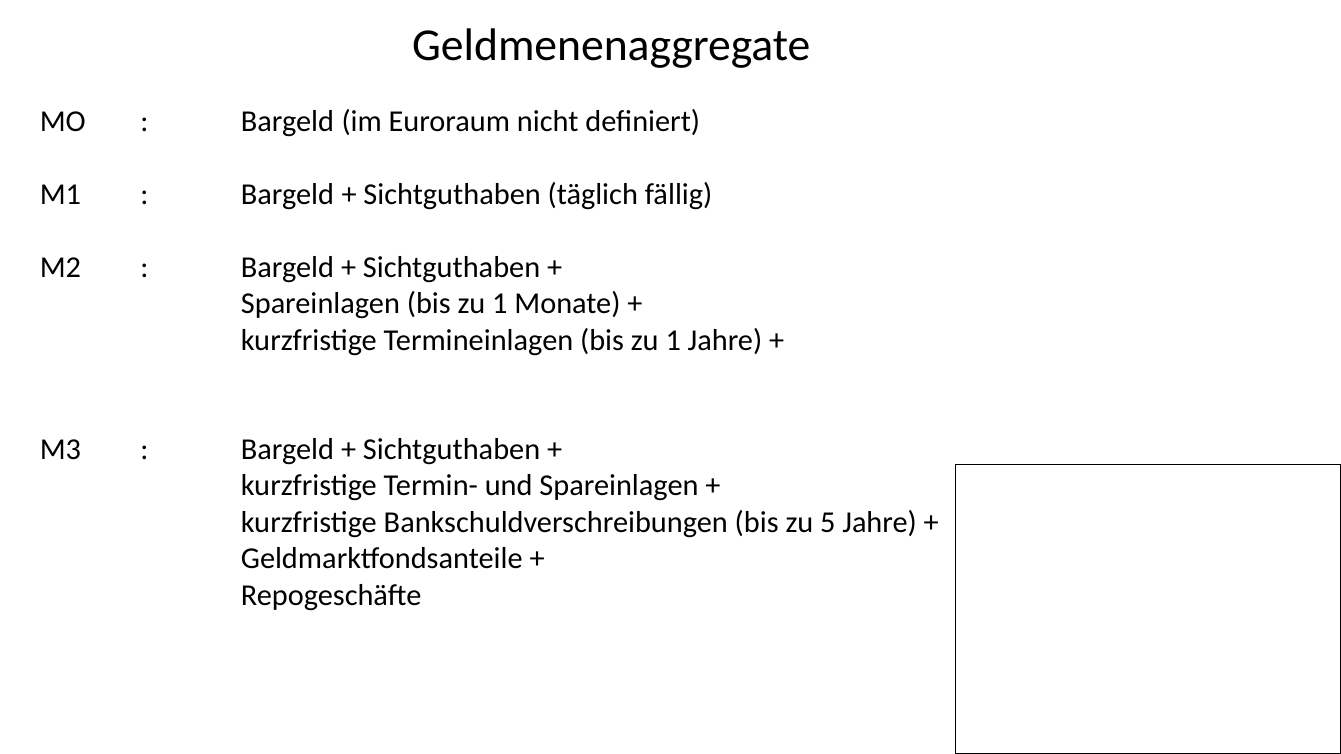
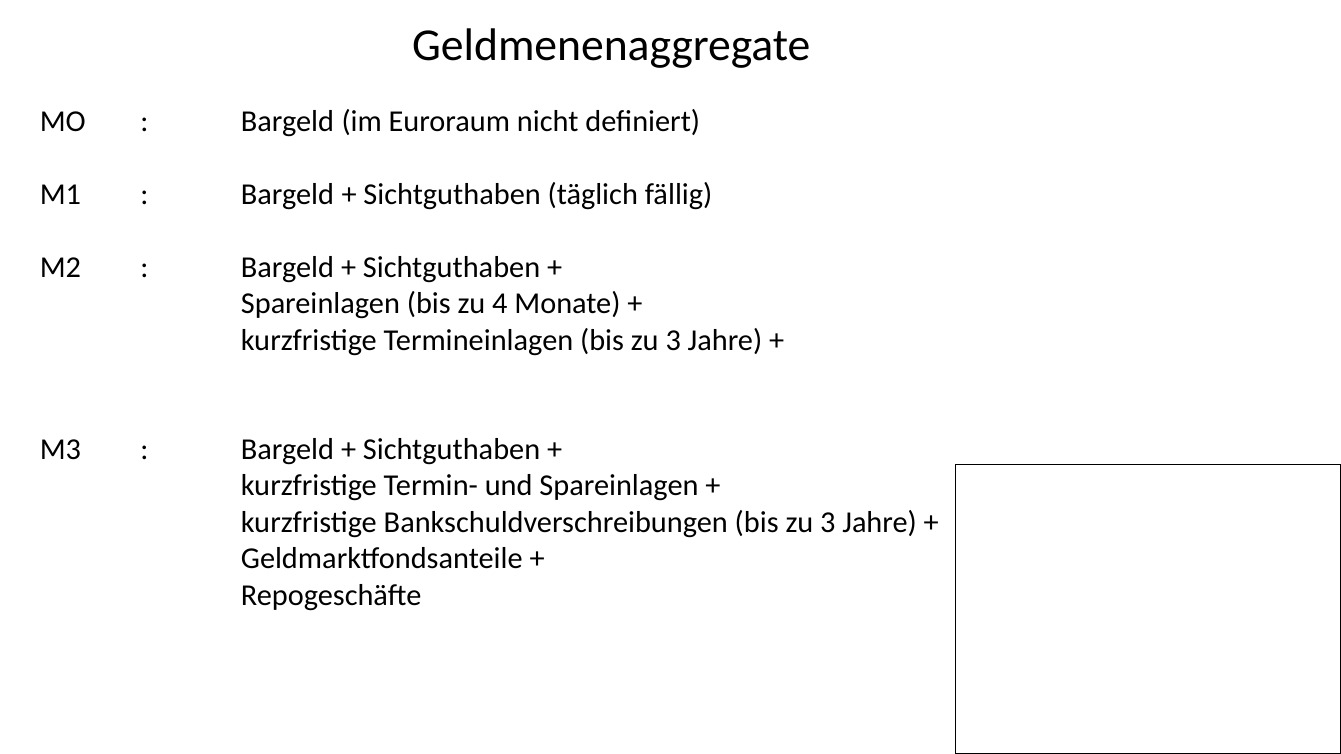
Spareinlagen bis zu 1: 1 -> 4 (500, 304)
Termineinlagen bis zu 1: 1 -> 3 (673, 340)
Bankschuldverschreibungen bis zu 5: 5 -> 3 (828, 522)
